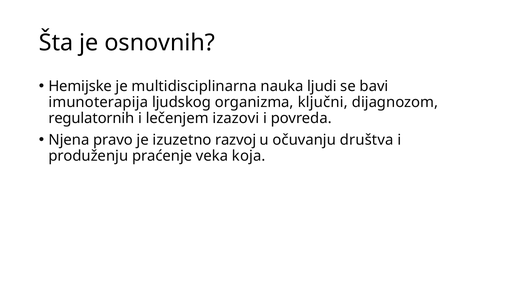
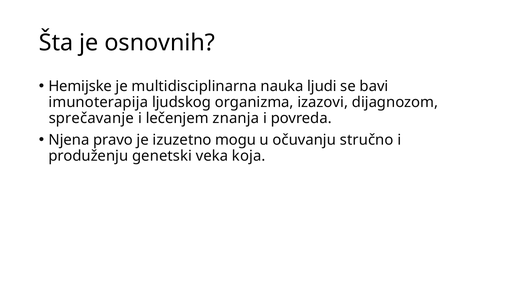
ključni: ključni -> izazovi (323, 102)
regulatornih: regulatornih -> sprečavanje (91, 118)
izazovi: izazovi -> znanja (236, 118)
razvoj: razvoj -> mogu (236, 140)
društva: društva -> stručno (367, 140)
praćenje: praćenje -> genetski (162, 156)
